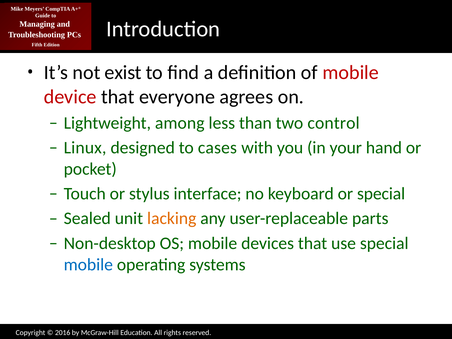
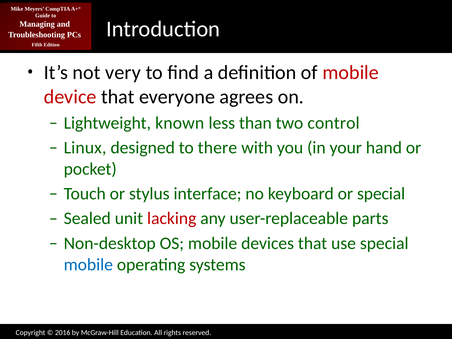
exist: exist -> very (123, 73)
among: among -> known (180, 123)
cases: cases -> there (217, 148)
lacking colour: orange -> red (172, 218)
